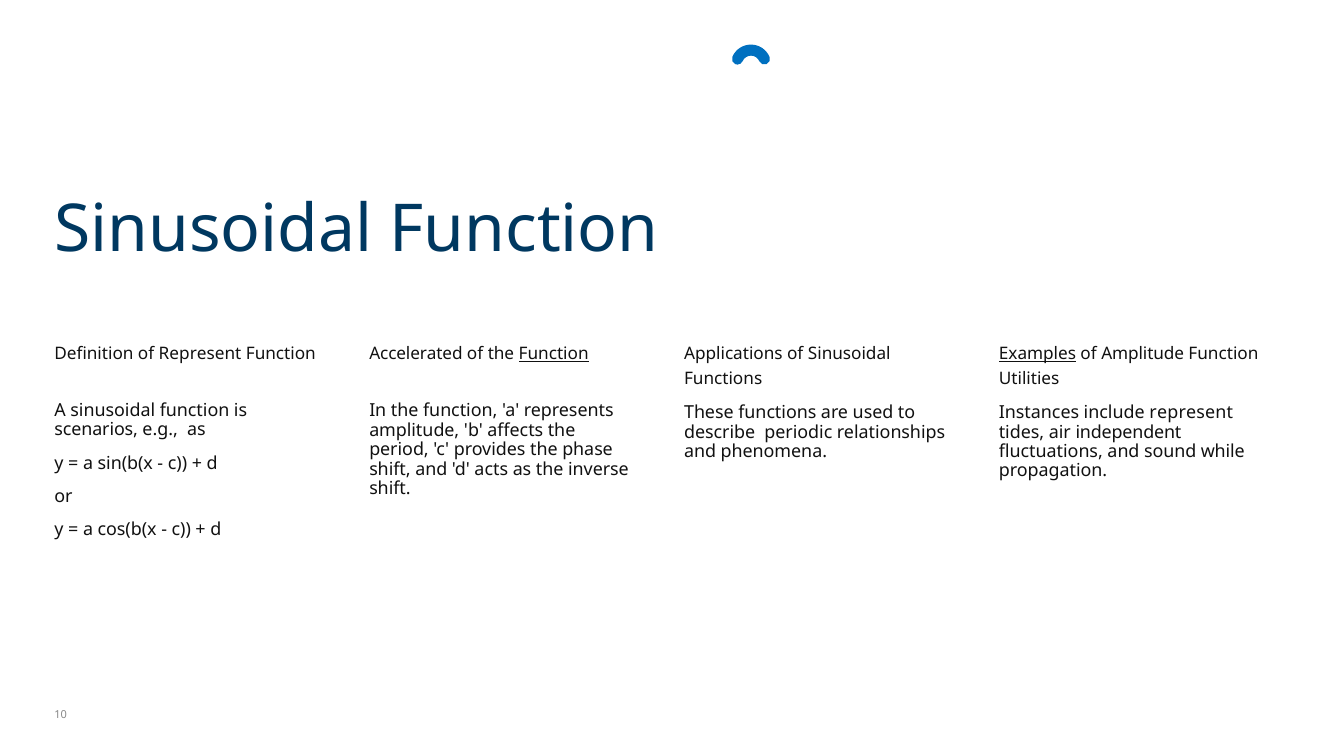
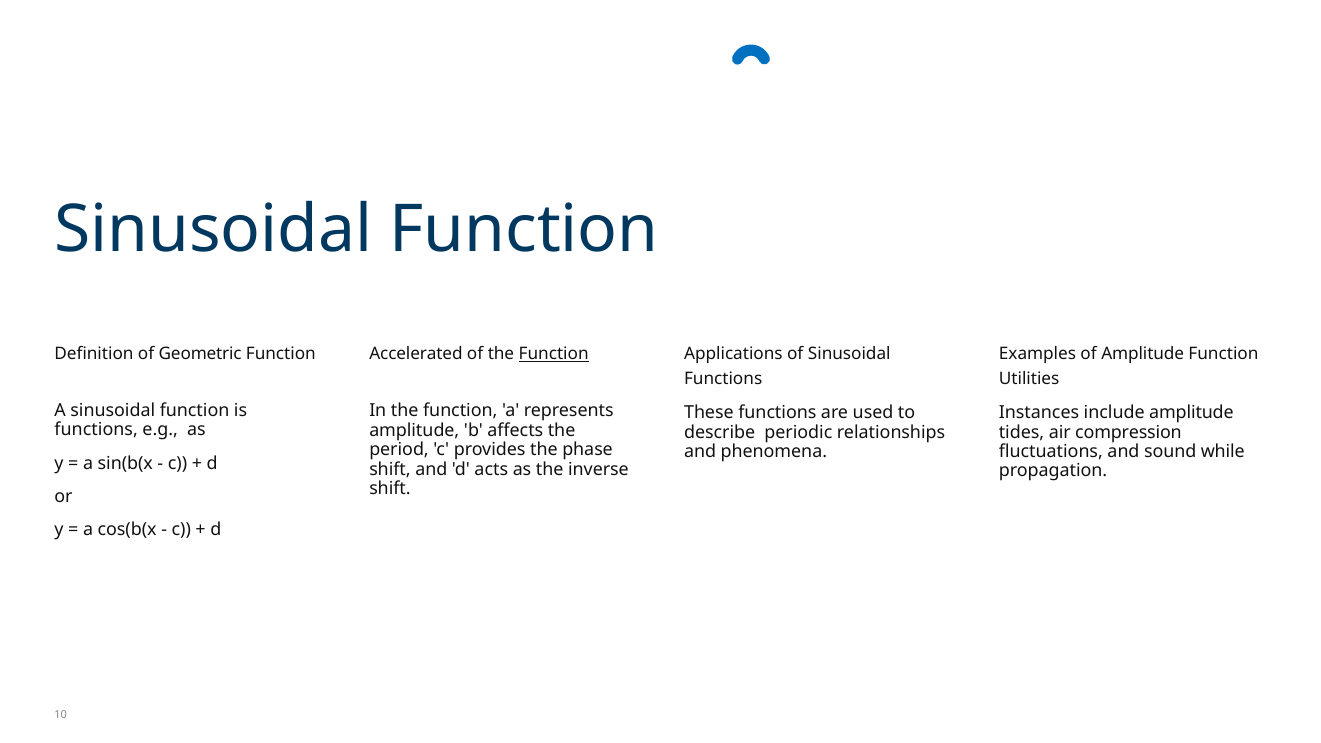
of Represent: Represent -> Geometric (200, 354)
Examples underline: present -> none (1037, 354)
include represent: represent -> amplitude (1191, 413)
scenarios: scenarios -> functions (96, 430)
independent: independent -> compression (1128, 432)
